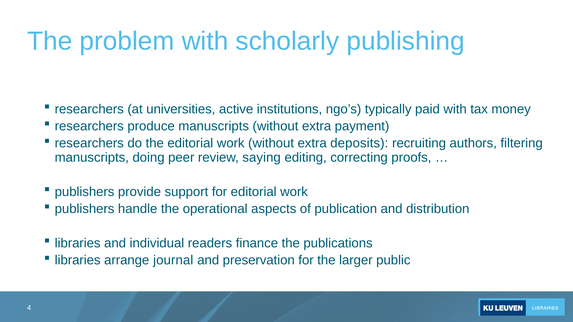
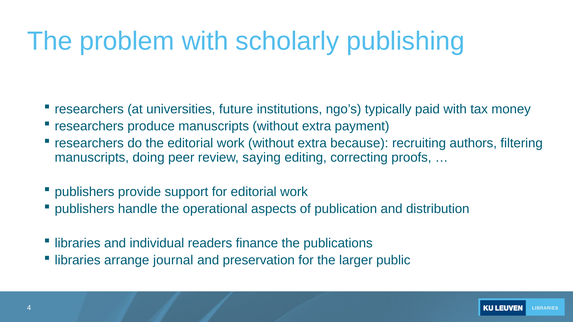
active: active -> future (236, 109)
deposits: deposits -> because (359, 143)
